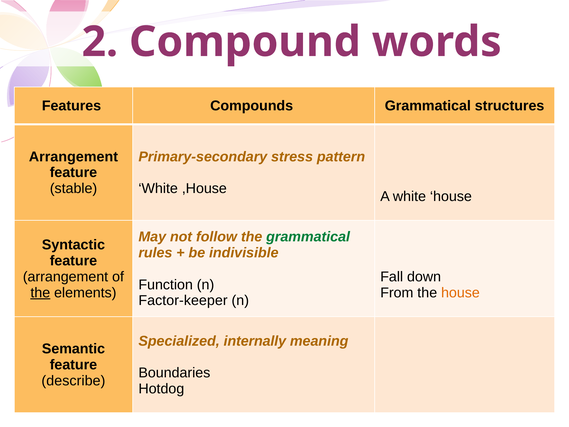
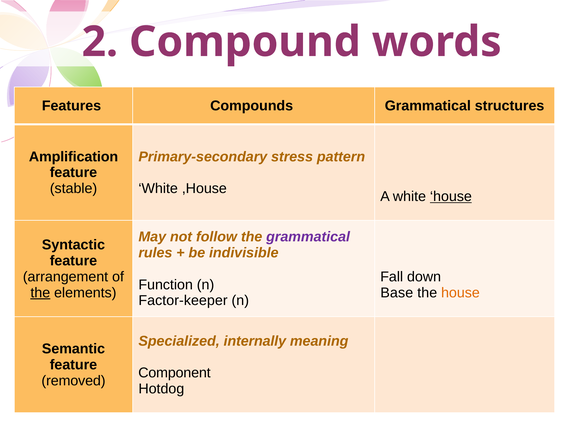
Arrangement: Arrangement -> Amplification (74, 157)
house underline: none -> present (451, 196)
grammatical colour: green -> purple (308, 237)
From: From -> Base (397, 292)
Boundaries: Boundaries -> Component (174, 373)
describe: describe -> removed (74, 381)
